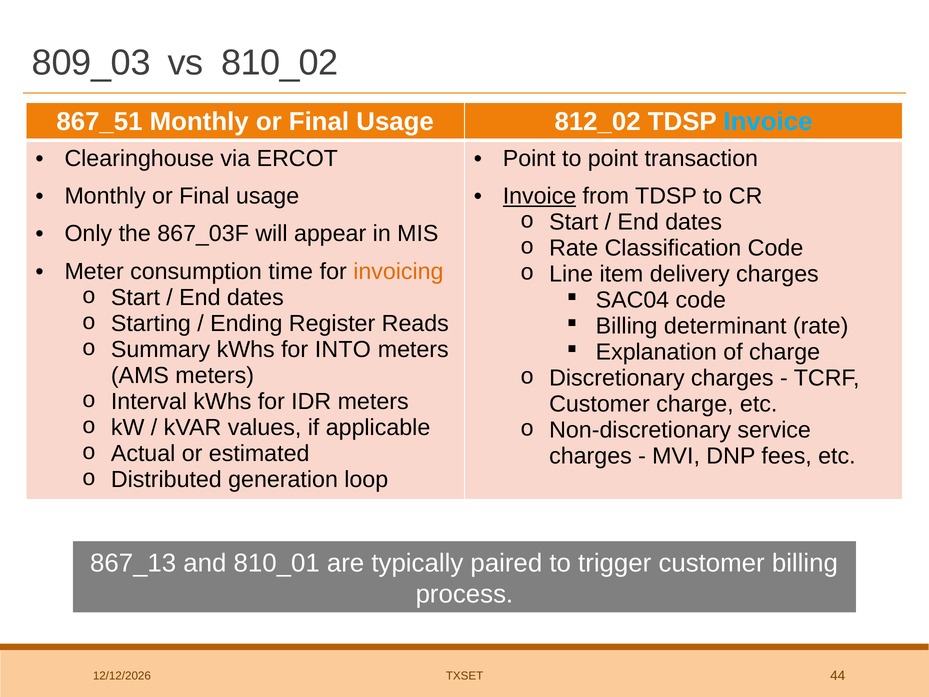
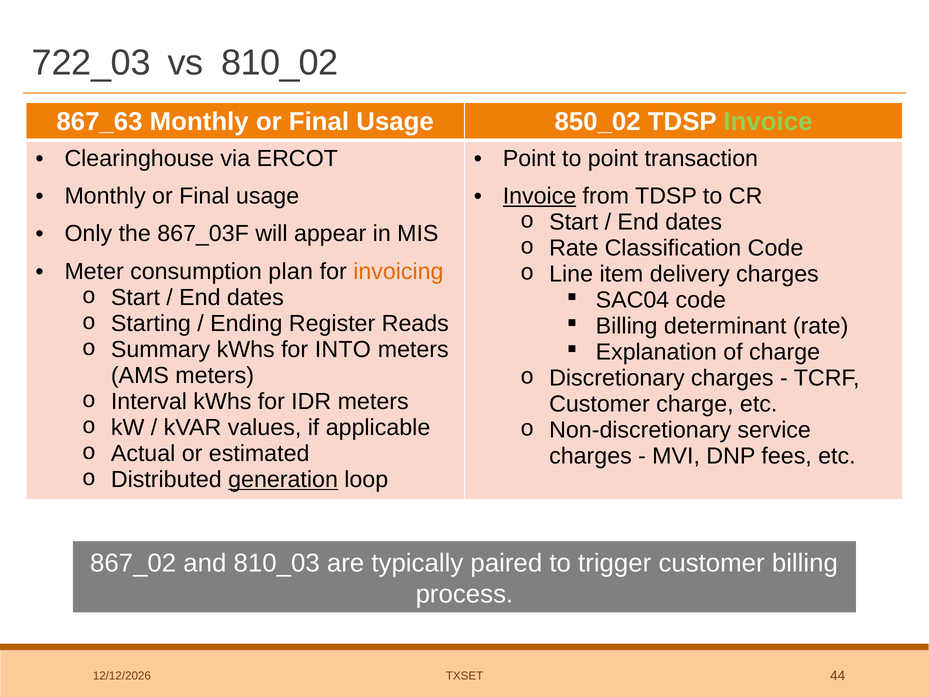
809_03: 809_03 -> 722_03 (91, 63)
867_51: 867_51 -> 867_63 (99, 122)
812_02: 812_02 -> 850_02 (598, 122)
Invoice colour: light blue -> light green (768, 122)
time: time -> plan (291, 271)
generation underline: none -> present (283, 479)
867_13: 867_13 -> 867_02 (133, 563)
810_01: 810_01 -> 810_03 (277, 563)
